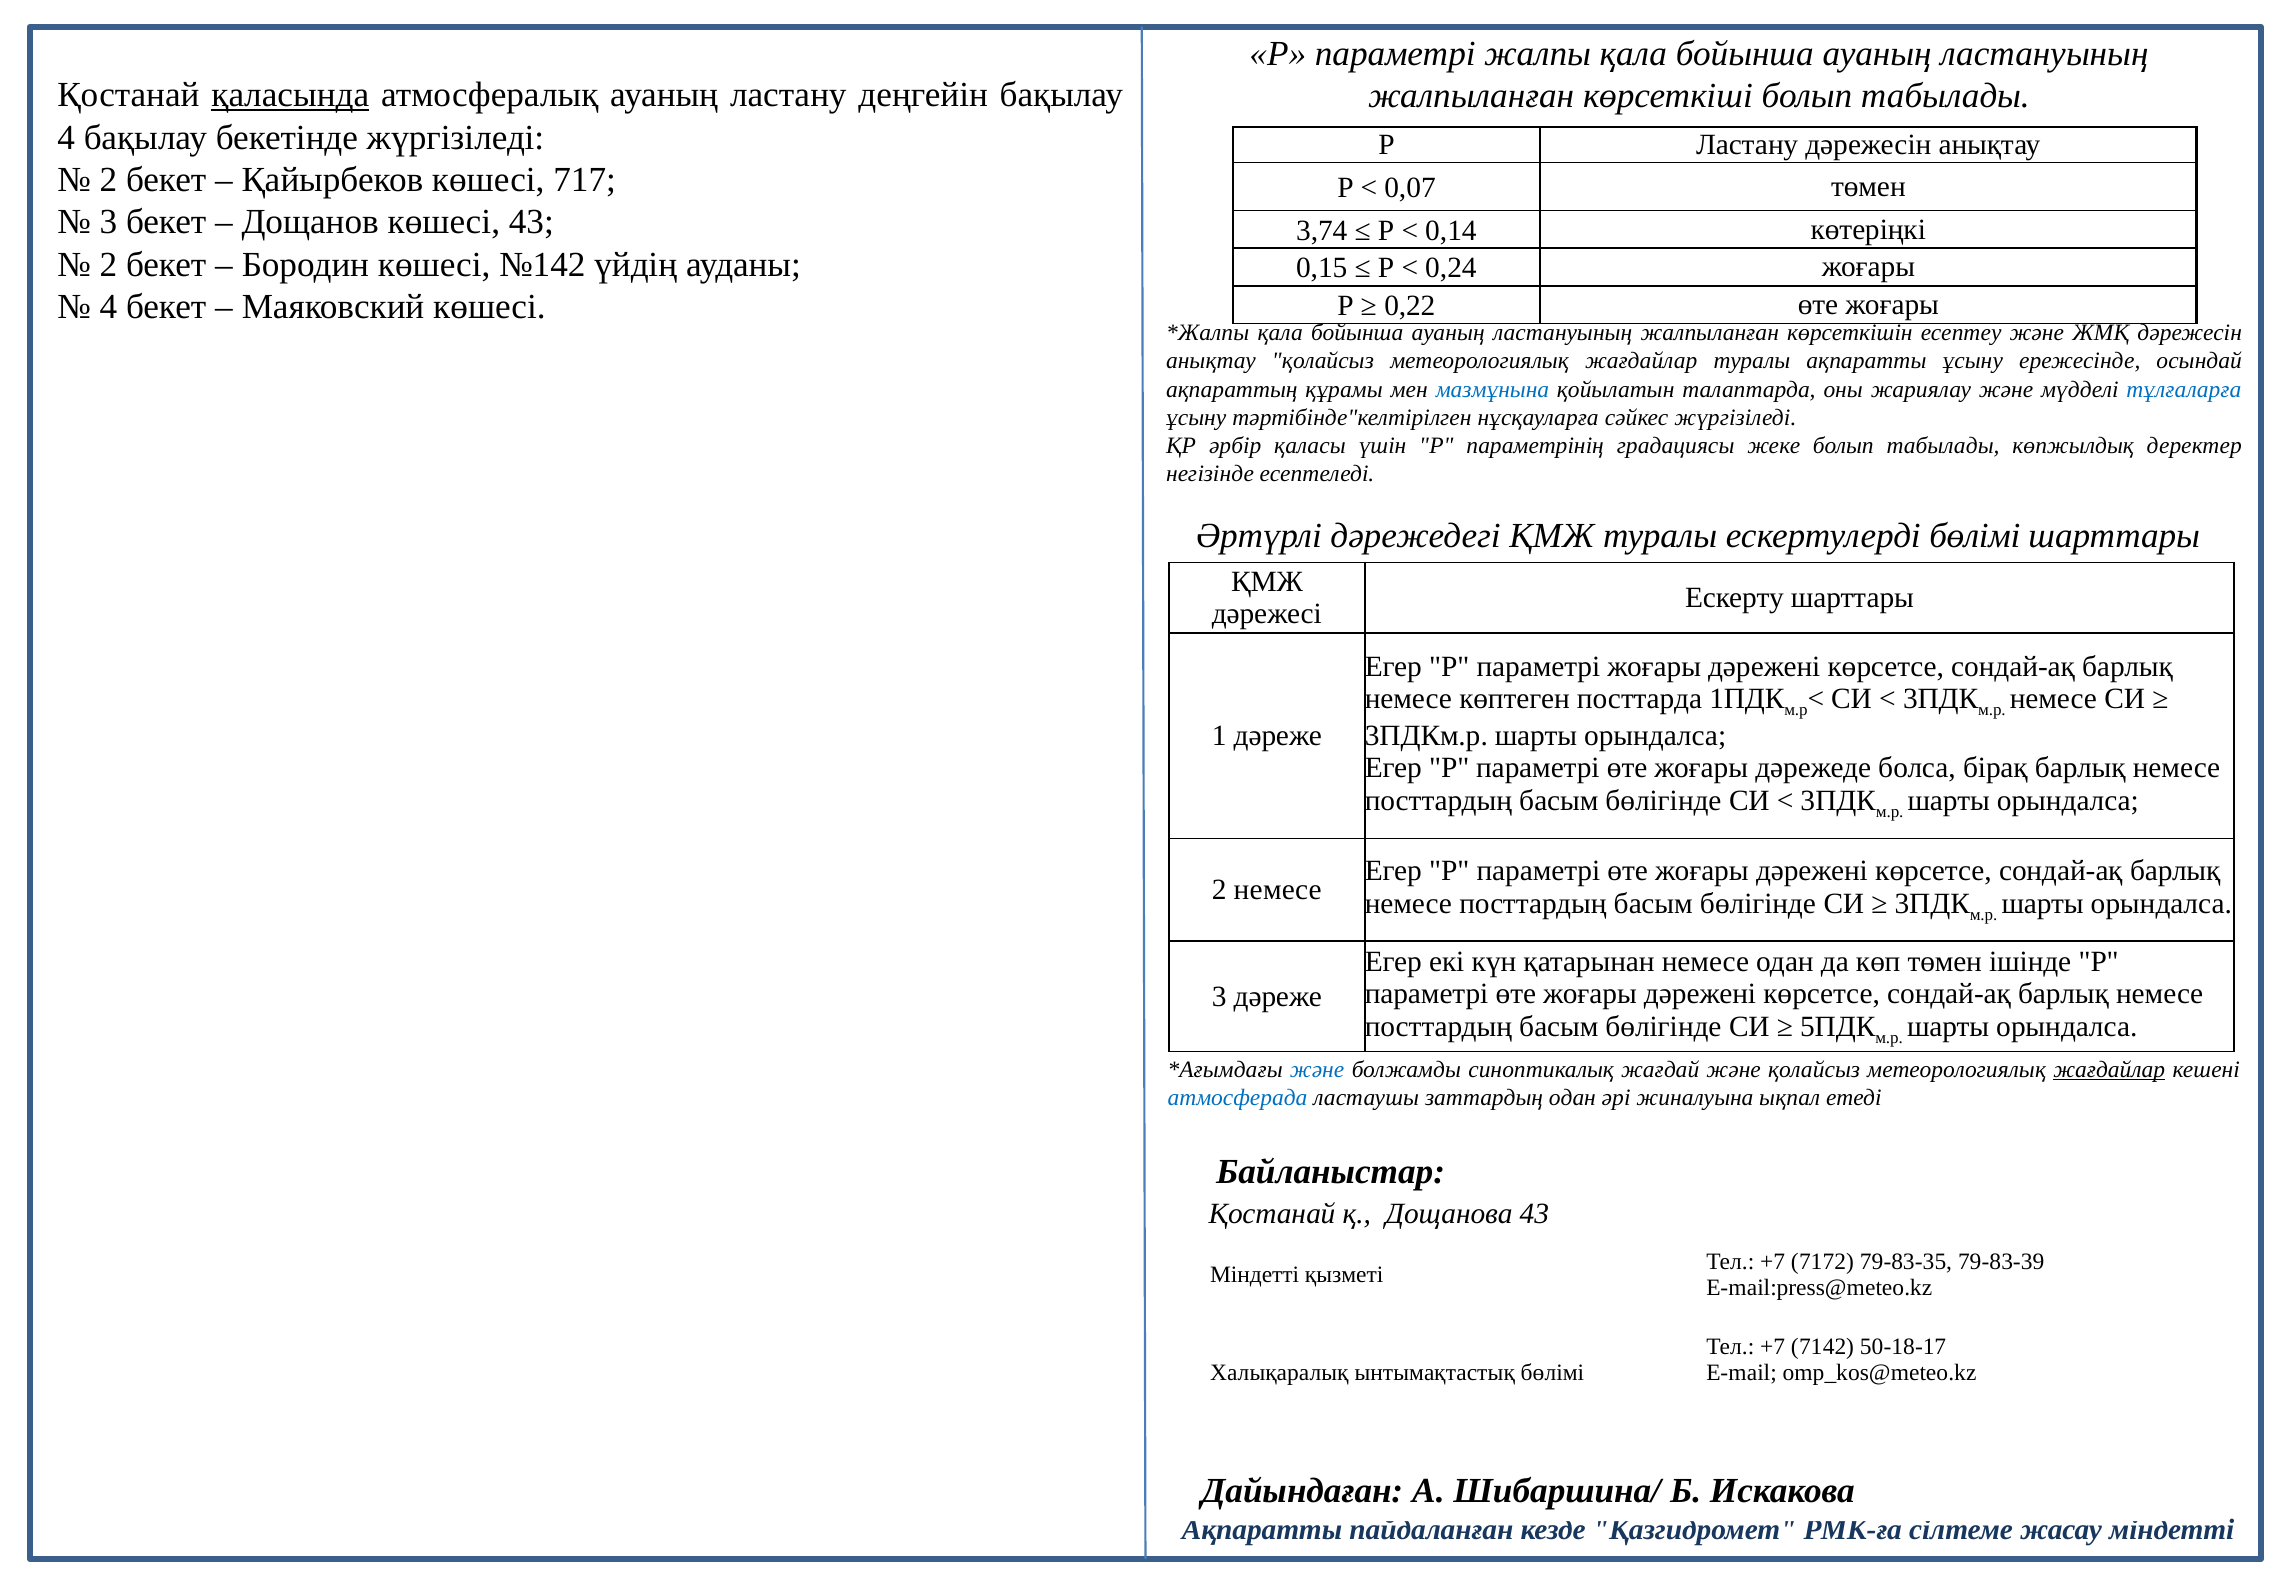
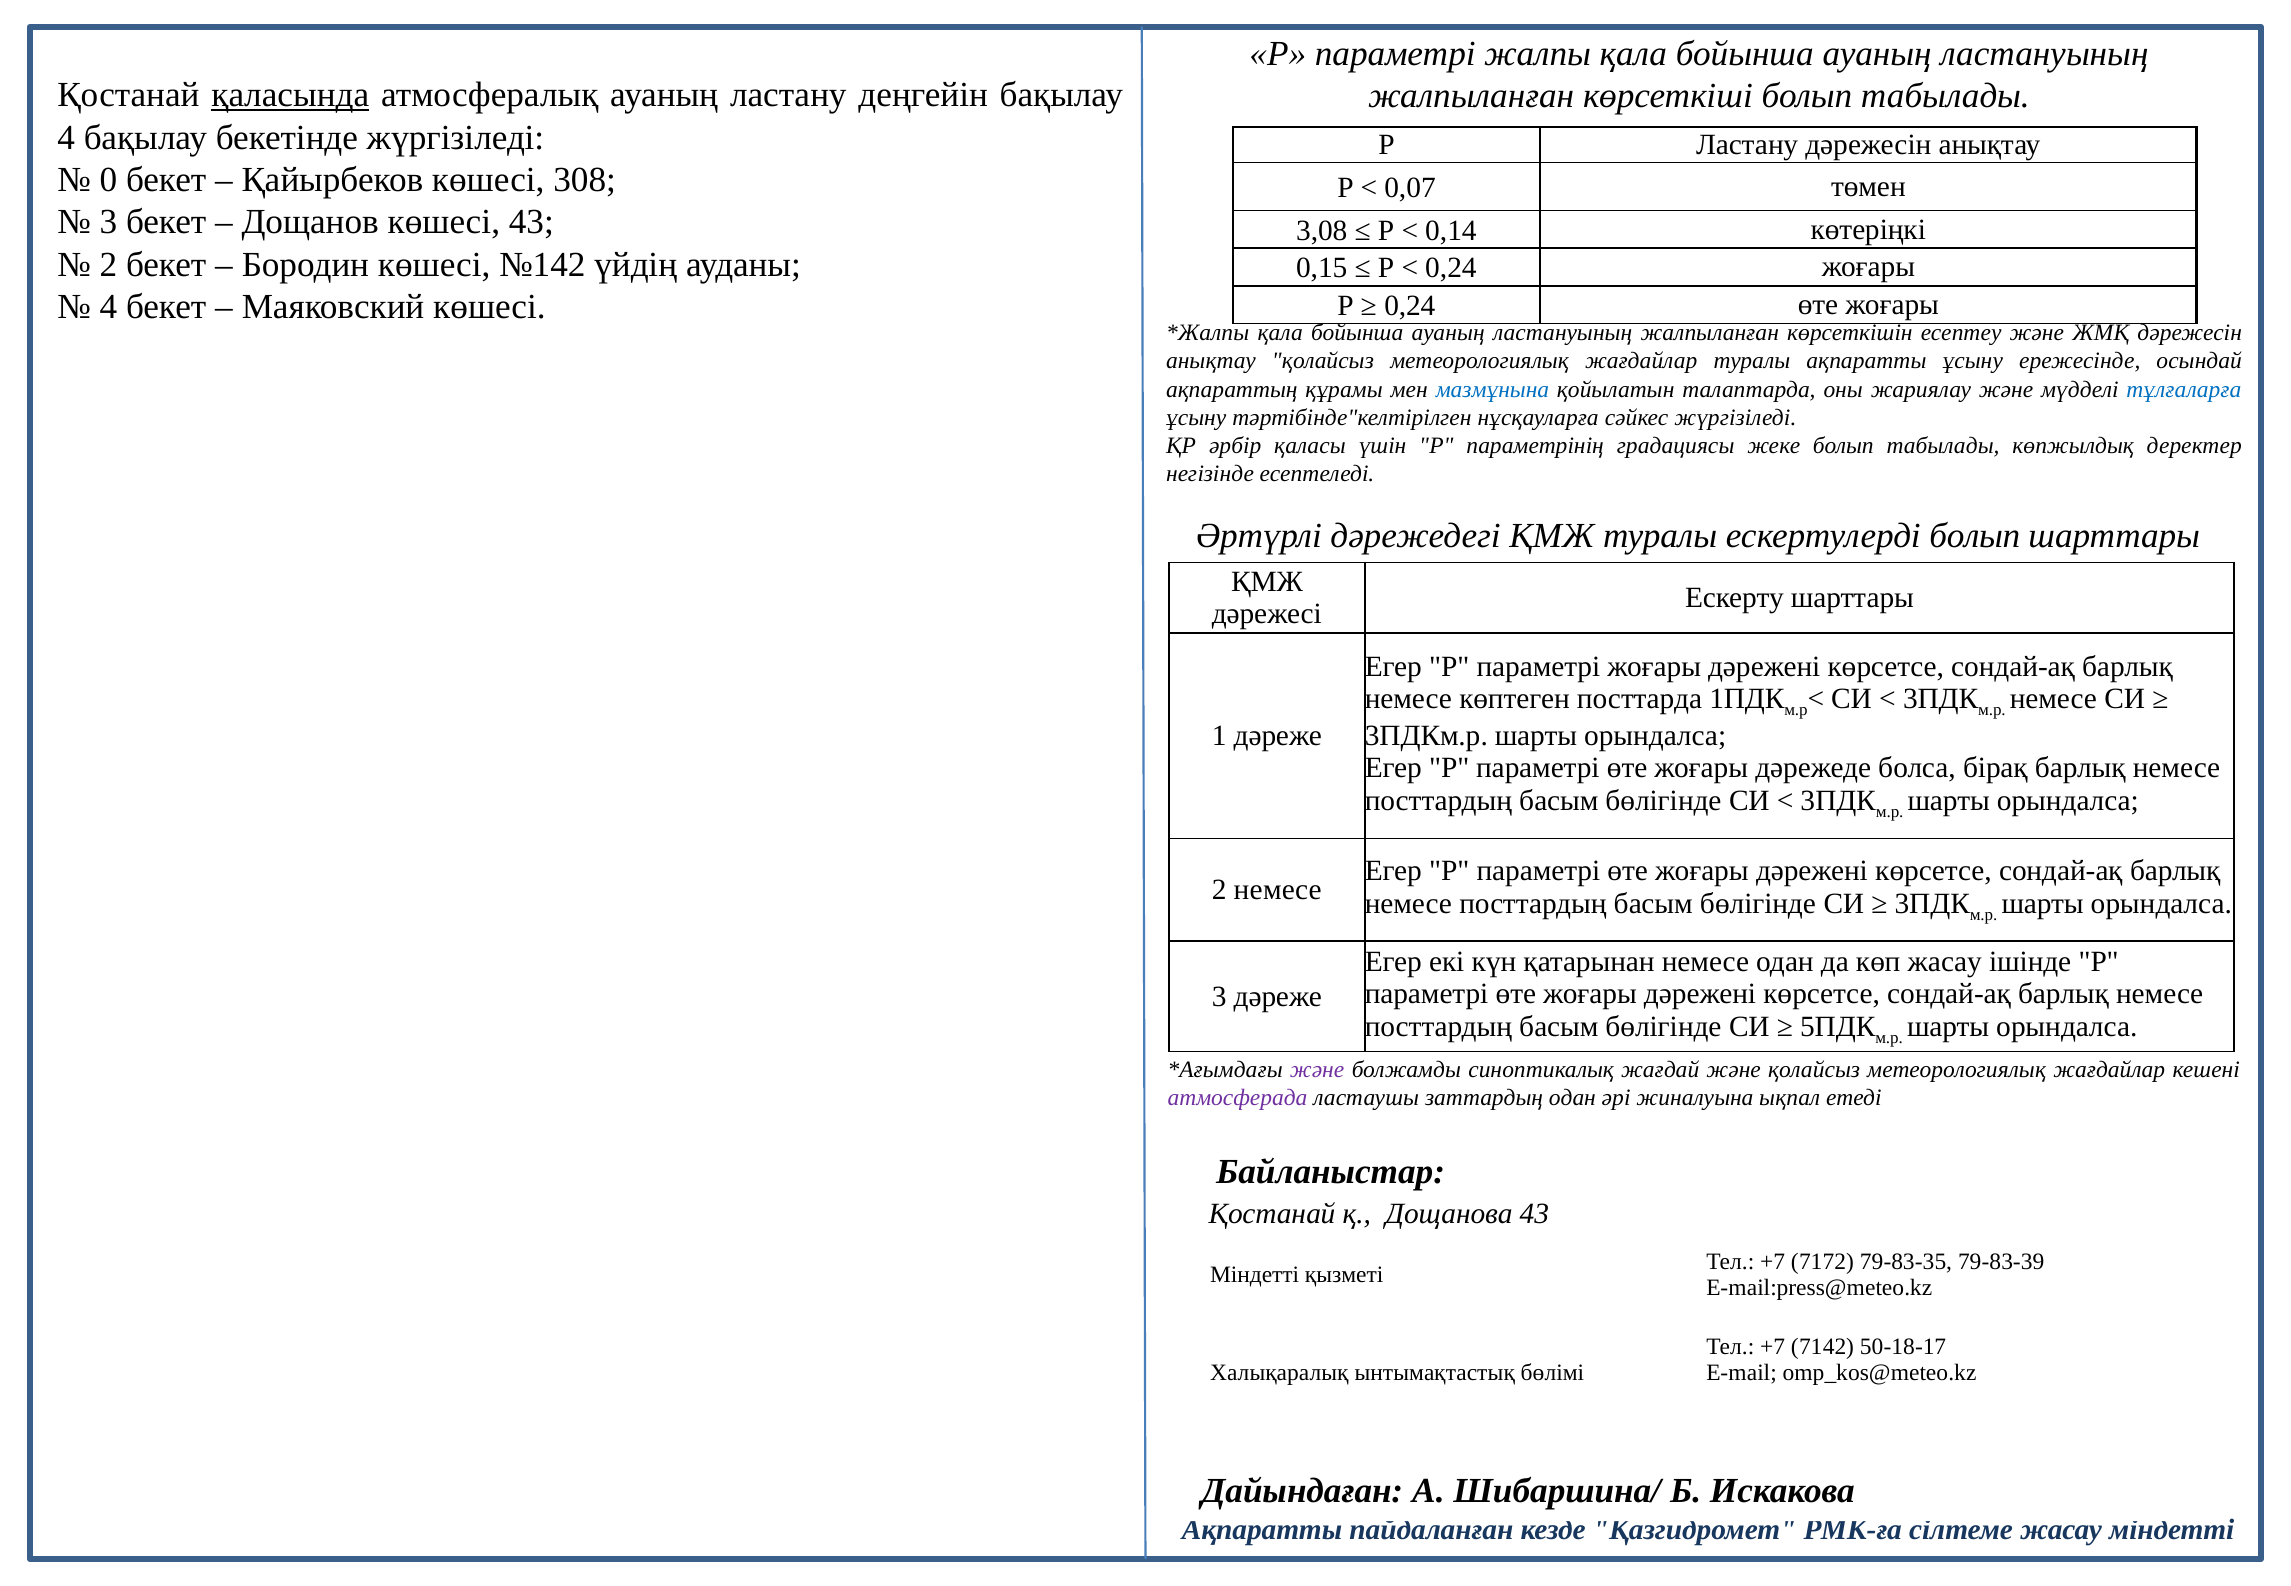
2: 2 -> 0 (109, 180)
717: 717 -> 308 (585, 180)
3,74: 3,74 -> 3,08 (1322, 231)
0,22: 0,22 -> 0,24 (1410, 306)
ескертулерді бөлімі: бөлімі -> болып (1975, 536)
көп төмен: төмен -> жасау (1945, 962)
және colour: blue -> purple (1317, 1069)
жағдайлар underline: present -> none (2109, 1069)
атмосферада colour: blue -> purple (1238, 1098)
